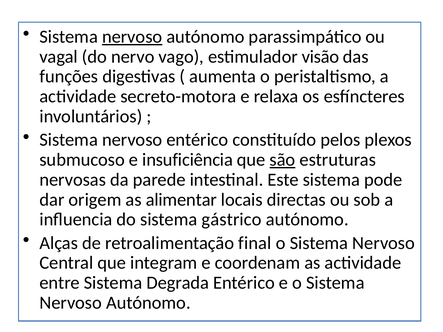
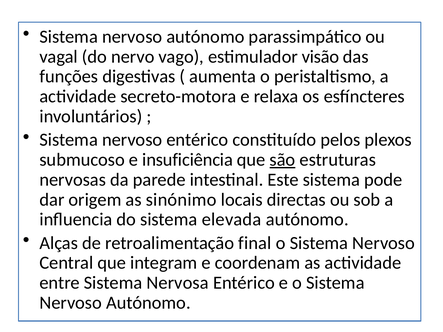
nervoso underline: present -> none (132, 37)
alimentar: alimentar -> sinónimo (181, 200)
gástrico: gástrico -> elevada (232, 220)
Degrada: Degrada -> Nervosa (178, 283)
